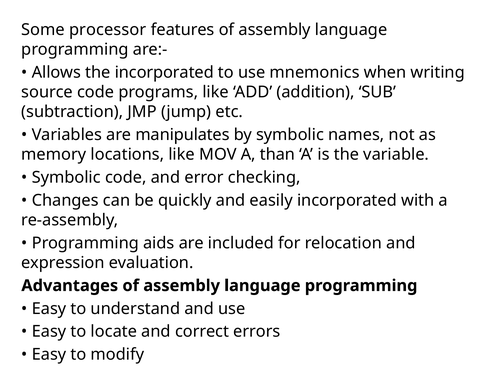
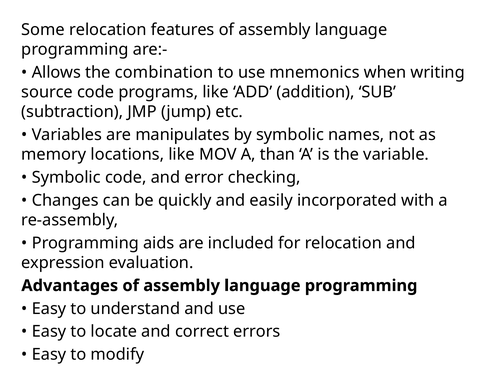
Some processor: processor -> relocation (108, 30)
the incorporated: incorporated -> combination (164, 72)
